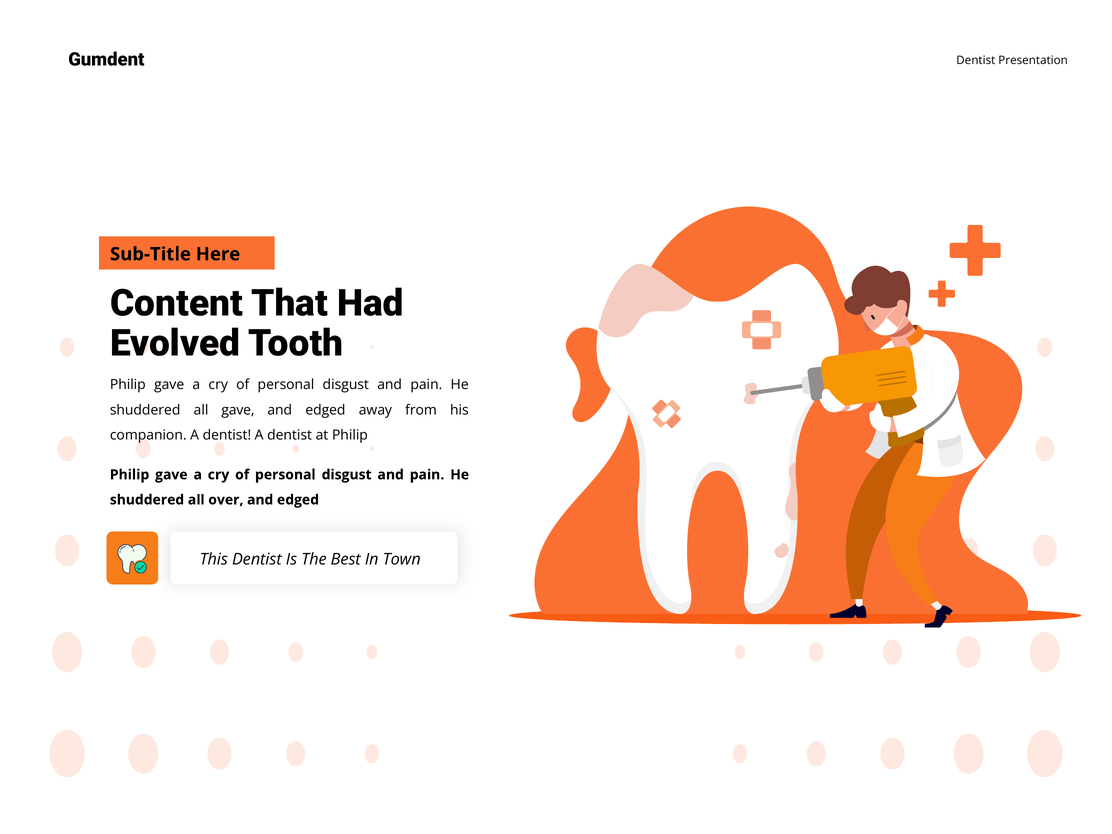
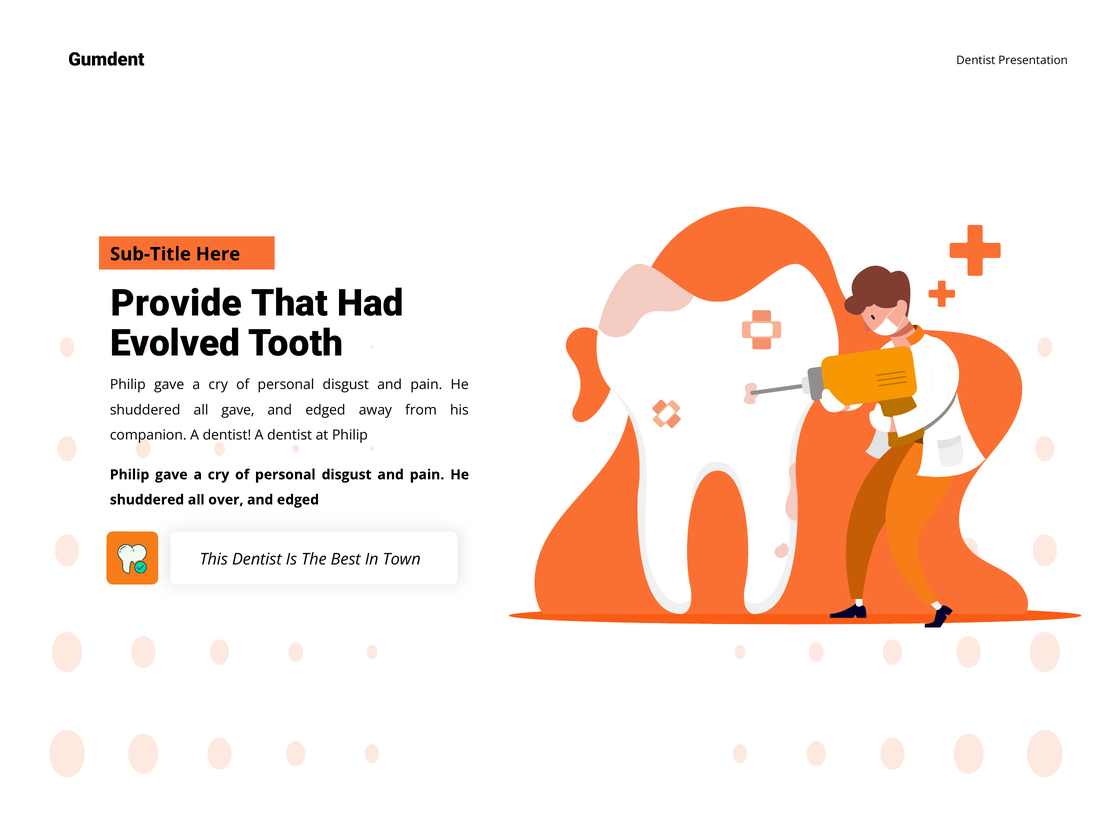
Content: Content -> Provide (176, 303)
